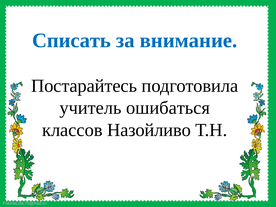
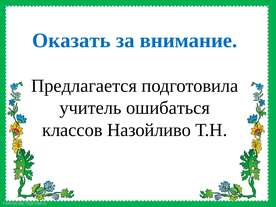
Списать: Списать -> Оказать (71, 40)
Постарайтесь: Постарайтесь -> Предлагается (84, 86)
